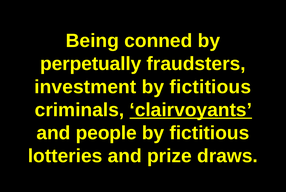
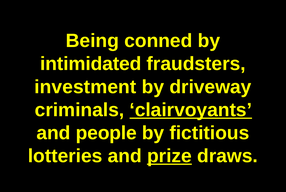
perpetually: perpetually -> intimidated (91, 64)
fictitious: fictitious -> driveway (210, 87)
prize underline: none -> present (169, 156)
